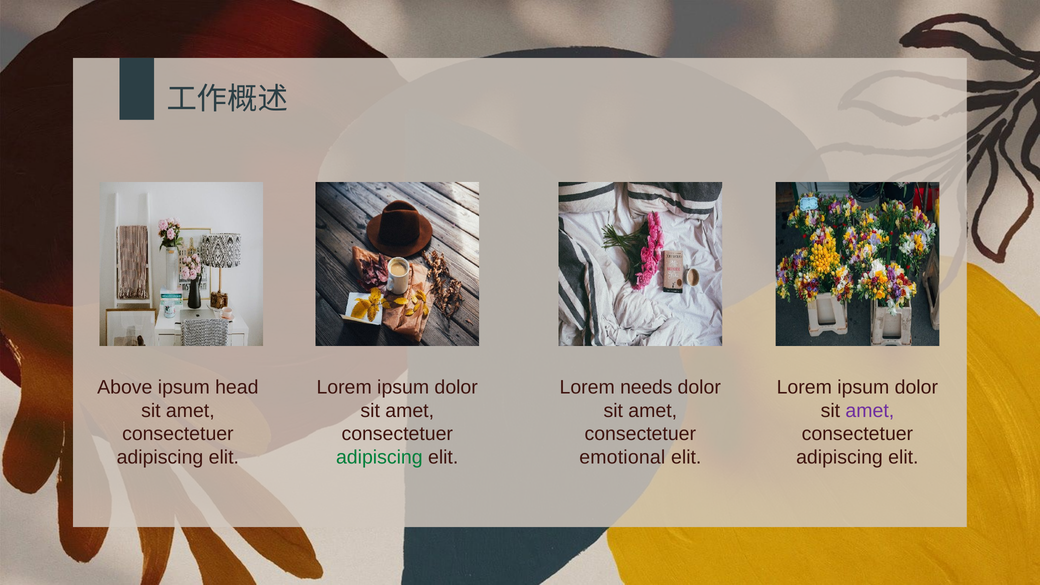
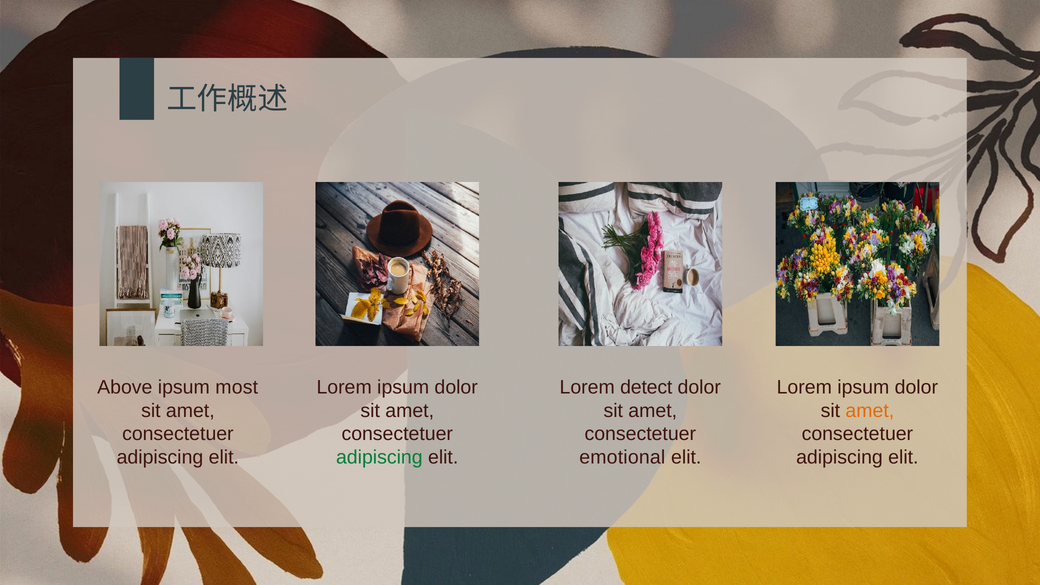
head: head -> most (237, 387)
needs: needs -> detect (646, 387)
amet colour: purple -> orange (870, 411)
